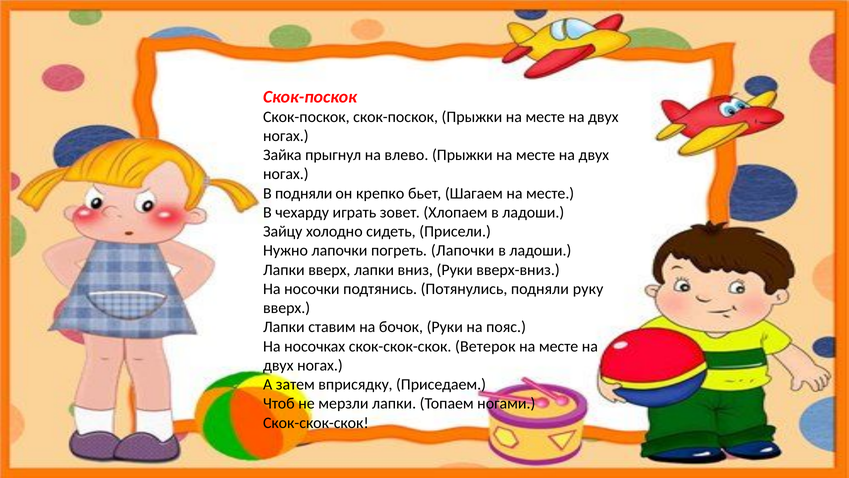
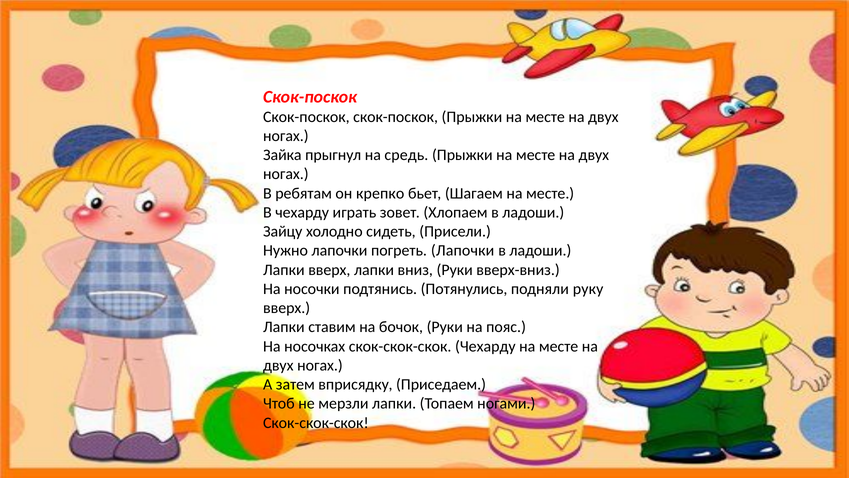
влево: влево -> средь (406, 155)
В подняли: подняли -> ребятам (304, 193)
скок-скок-скок Ветерок: Ветерок -> Чехарду (485, 346)
